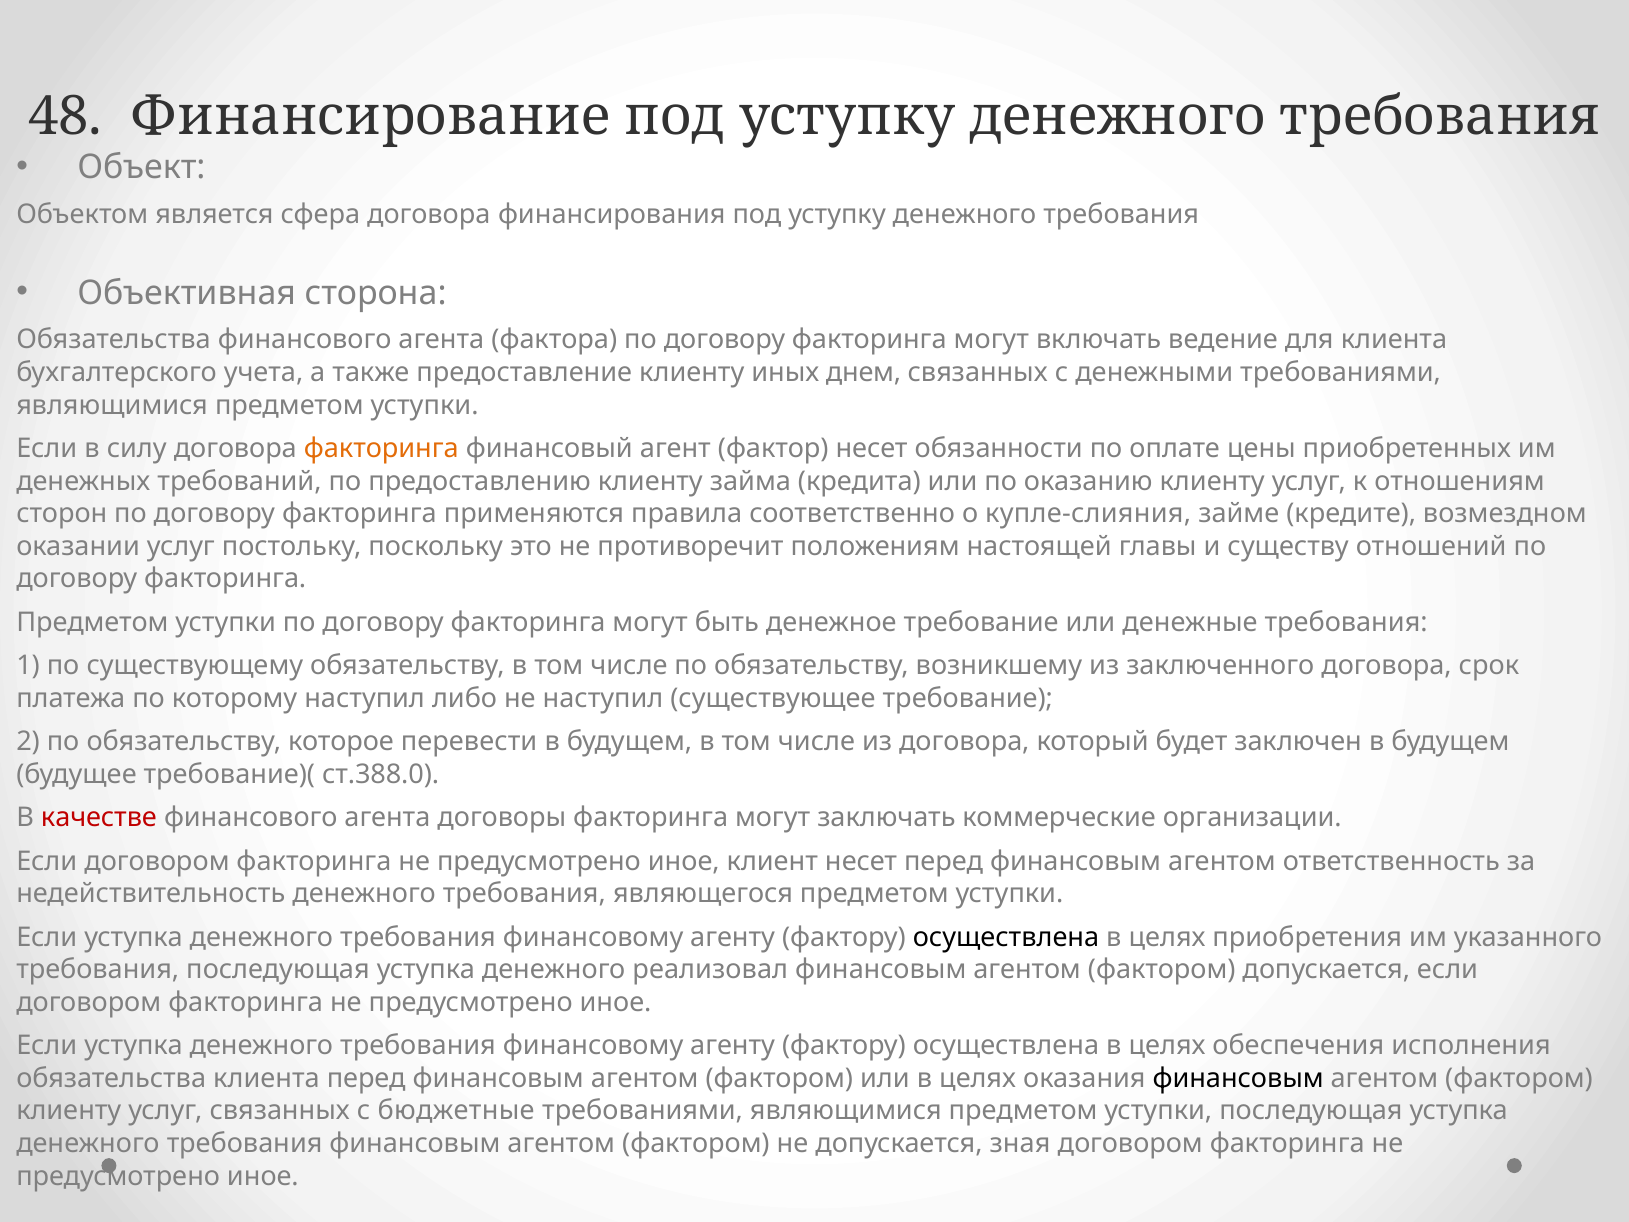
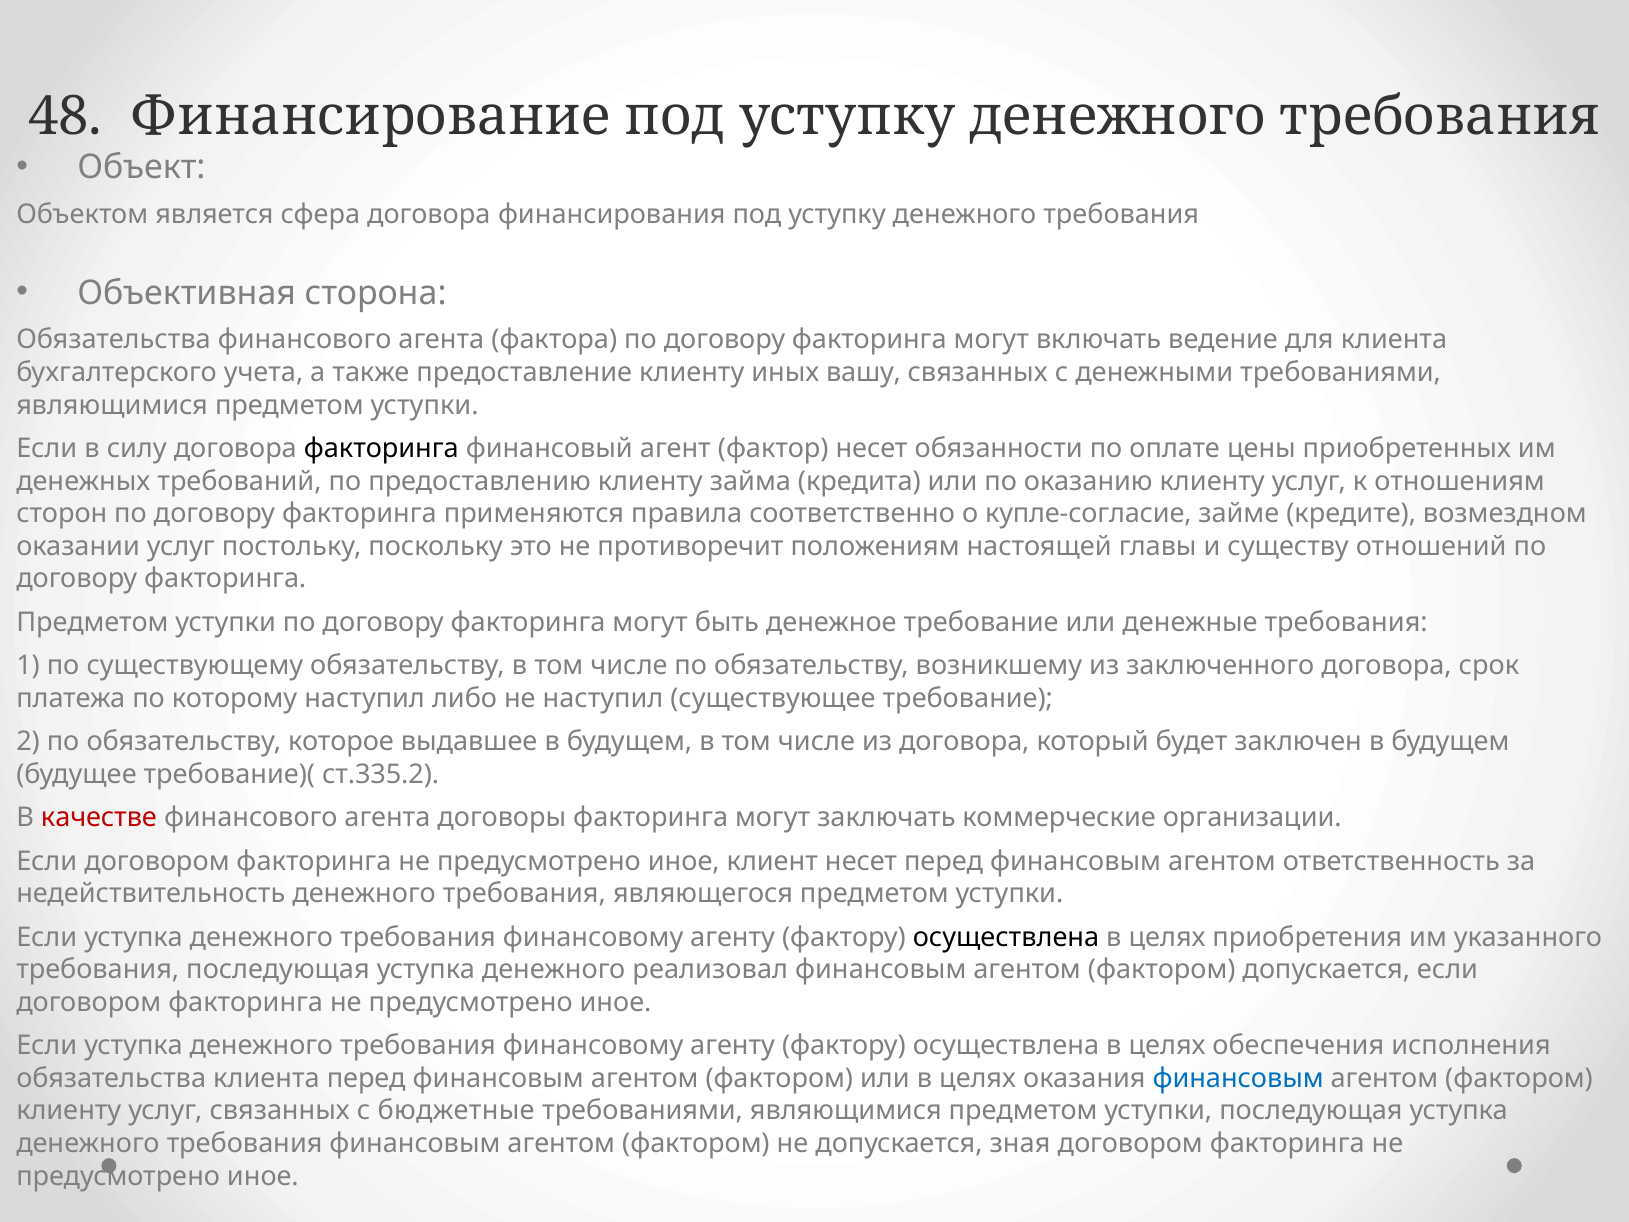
днем: днем -> вашу (864, 372)
факторинга colour: orange -> black (381, 448)
купле-слияния: купле-слияния -> купле-согласие (1088, 514)
перевести: перевести -> выдавшее (469, 742)
ст.388.0: ст.388.0 -> ст.335.2 (381, 774)
финансовым colour: black -> blue (1238, 1078)
